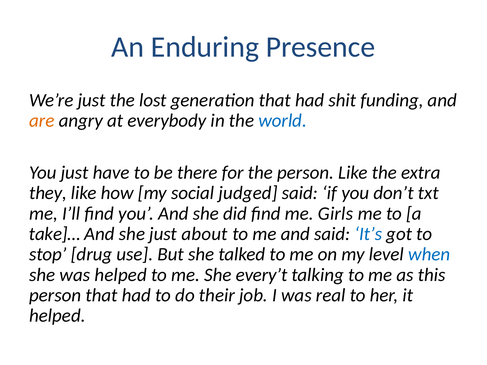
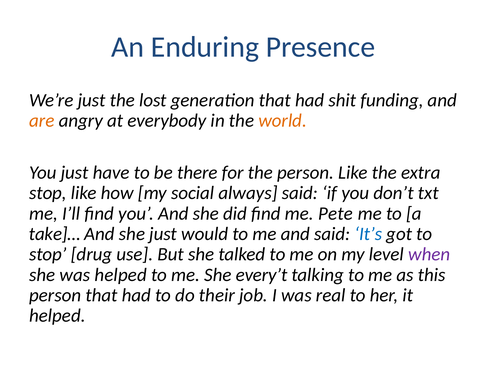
world colour: blue -> orange (283, 121)
they: they -> stop (48, 193)
judged: judged -> always (248, 193)
Girls: Girls -> Pete (336, 214)
about: about -> would (205, 234)
when colour: blue -> purple (429, 255)
